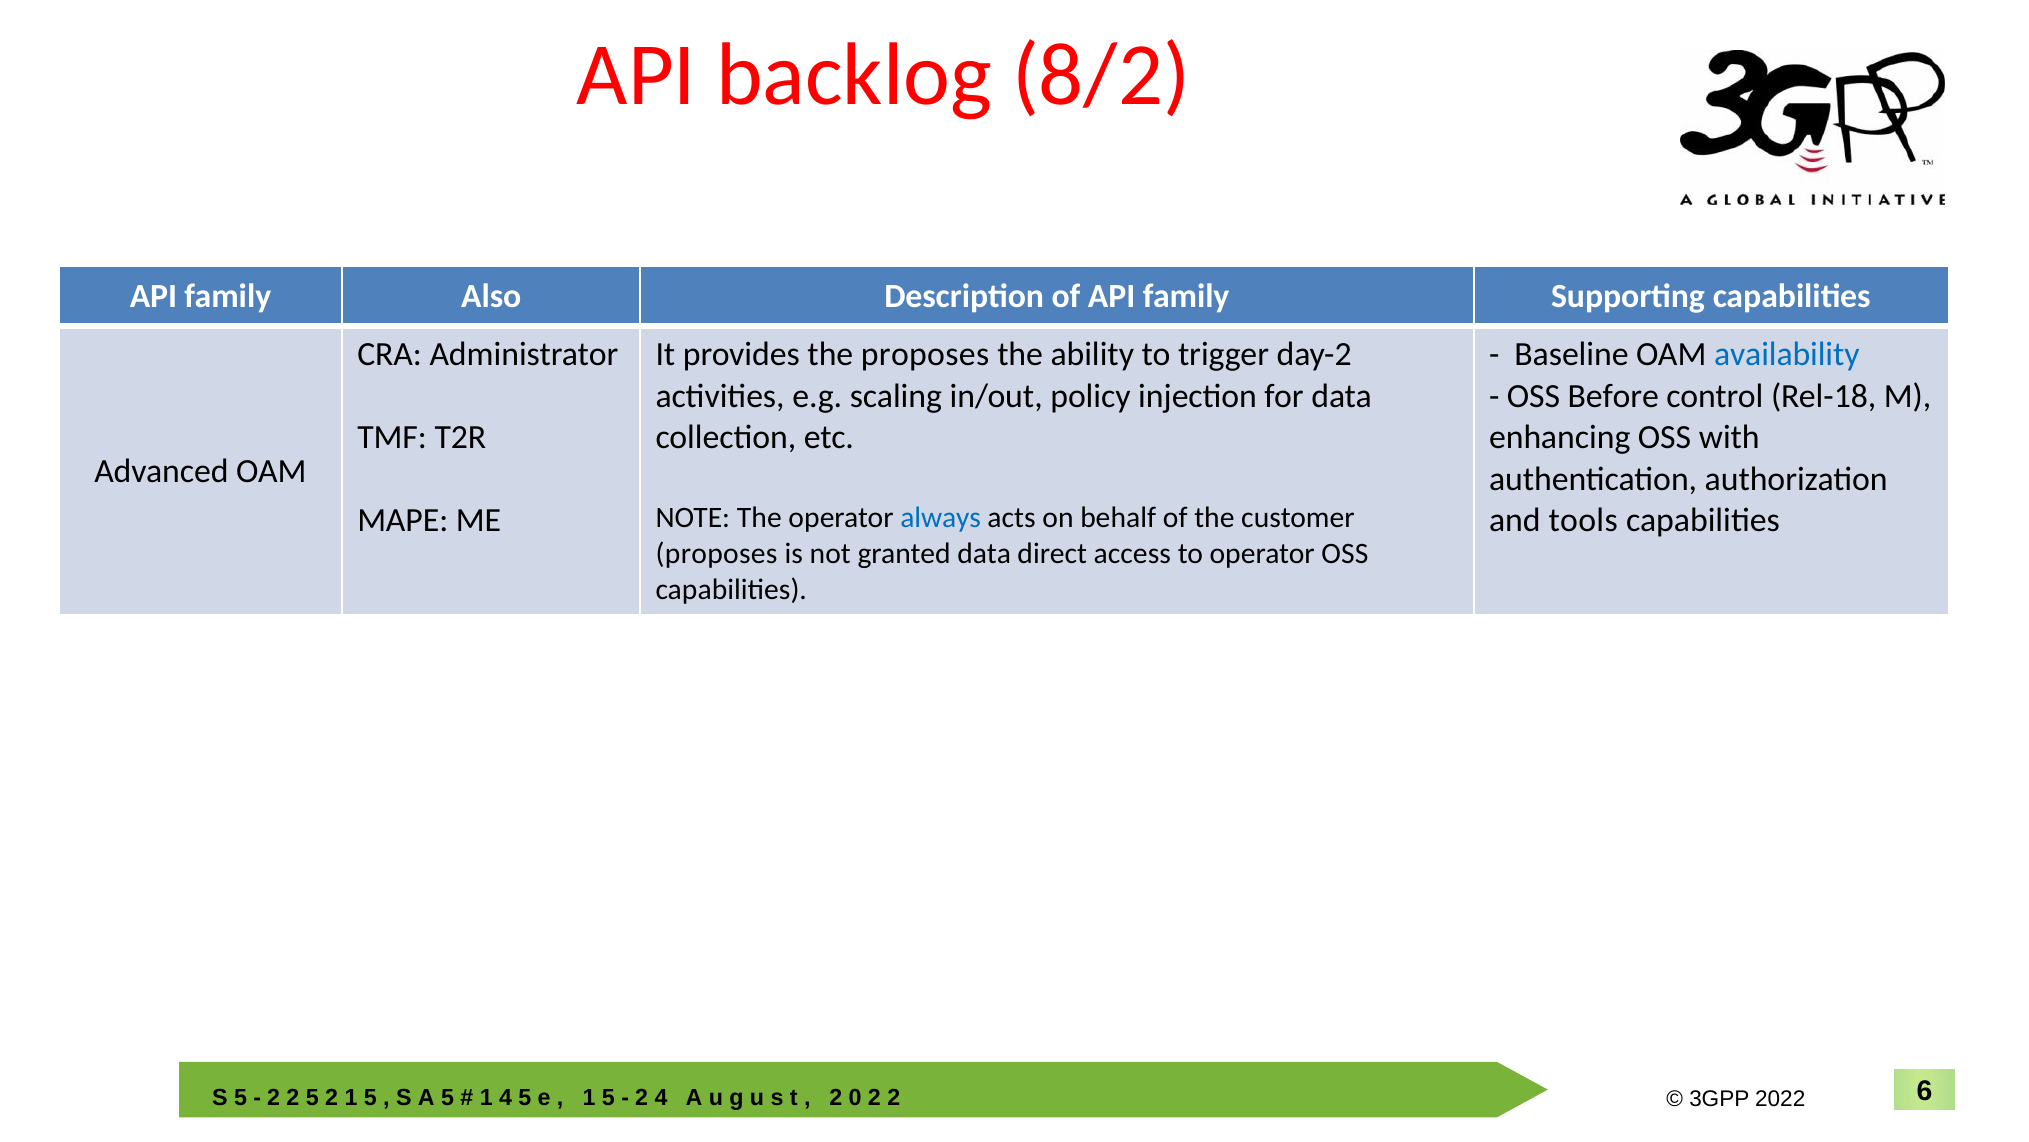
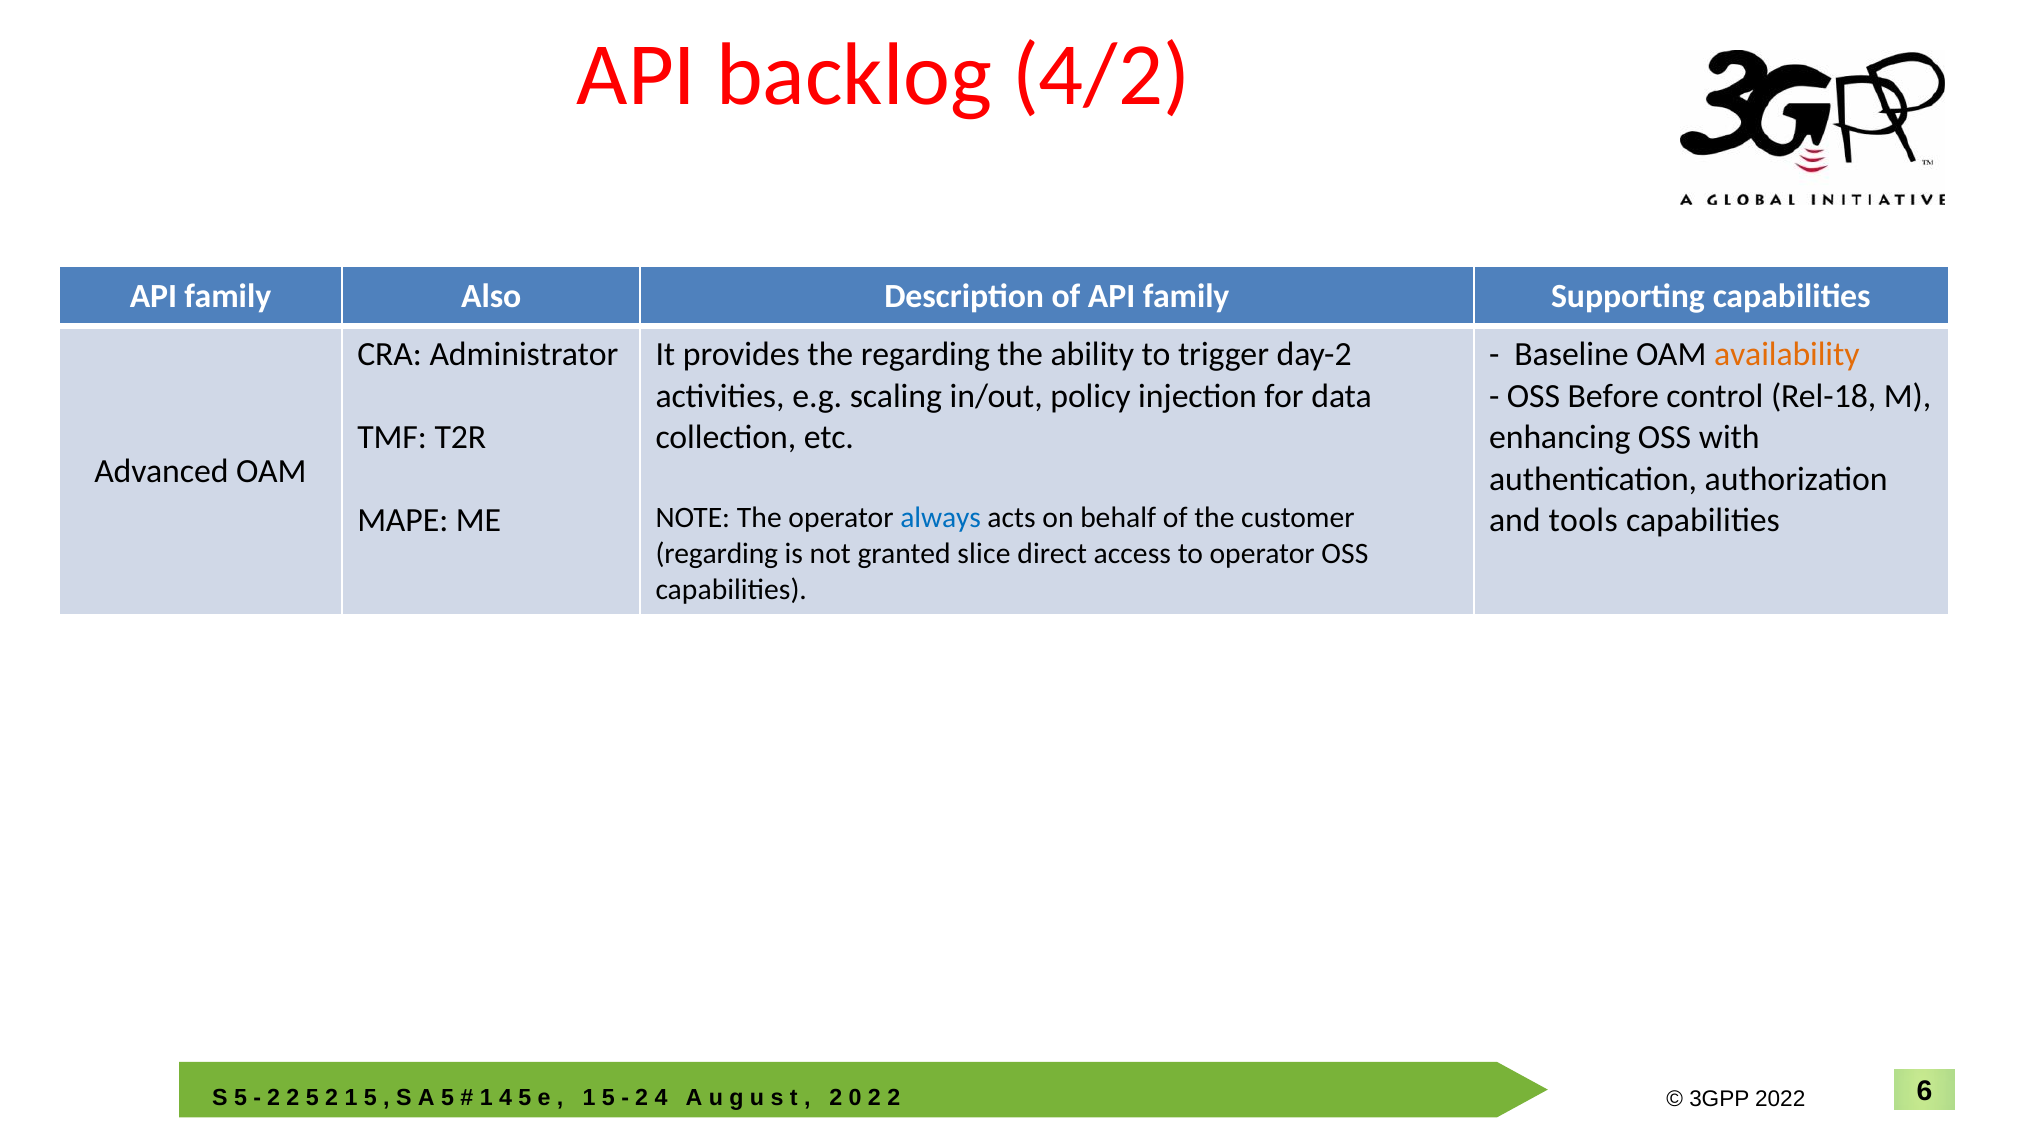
8/2: 8/2 -> 4/2 (1101, 75)
the proposes: proposes -> regarding (925, 355)
availability colour: blue -> orange (1787, 355)
proposes: proposes -> regarding (717, 553)
granted data: data -> slice (984, 553)
